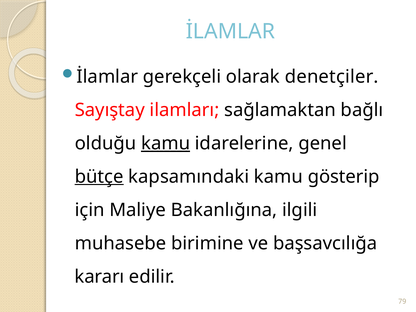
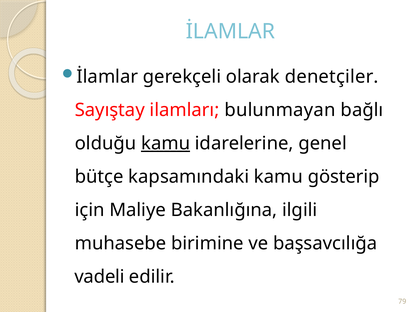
sağlamaktan: sağlamaktan -> bulunmayan (280, 110)
bütçe underline: present -> none (99, 177)
kararı: kararı -> vadeli (100, 277)
